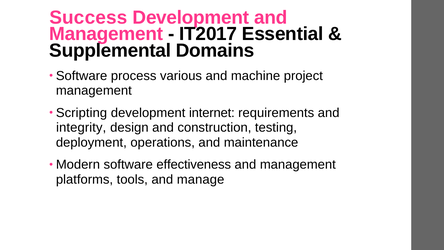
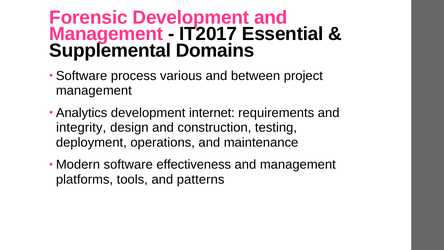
Success: Success -> Forensic (89, 18)
machine: machine -> between (256, 76)
Scripting: Scripting -> Analytics (82, 113)
manage: manage -> patterns (201, 179)
